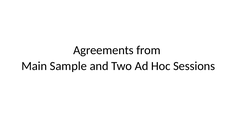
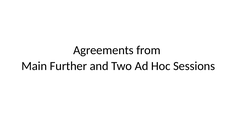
Sample: Sample -> Further (68, 66)
